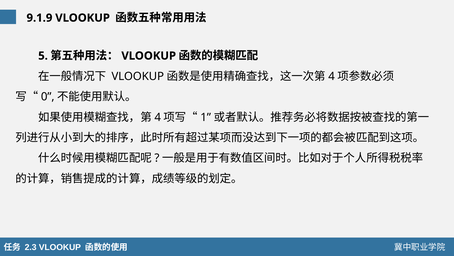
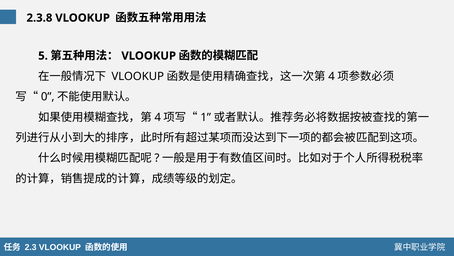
9.1.9: 9.1.9 -> 2.3.8 (39, 18)
